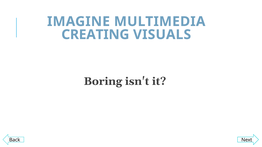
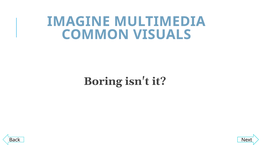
CREATING: CREATING -> COMMON (95, 35)
